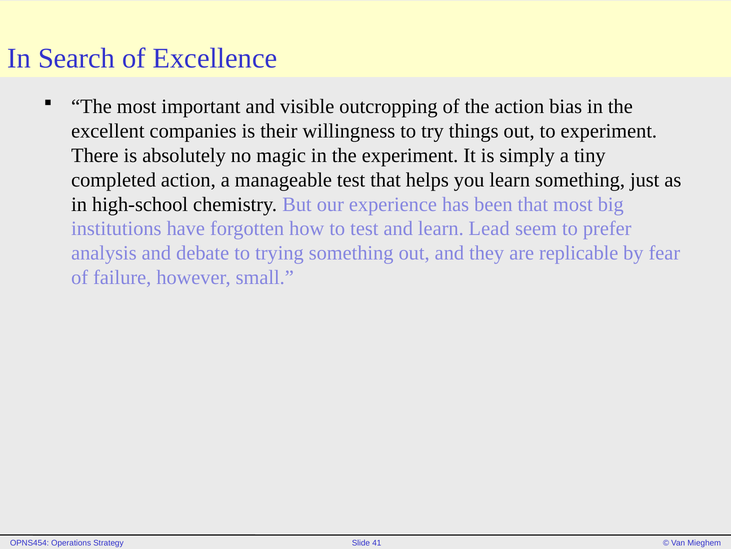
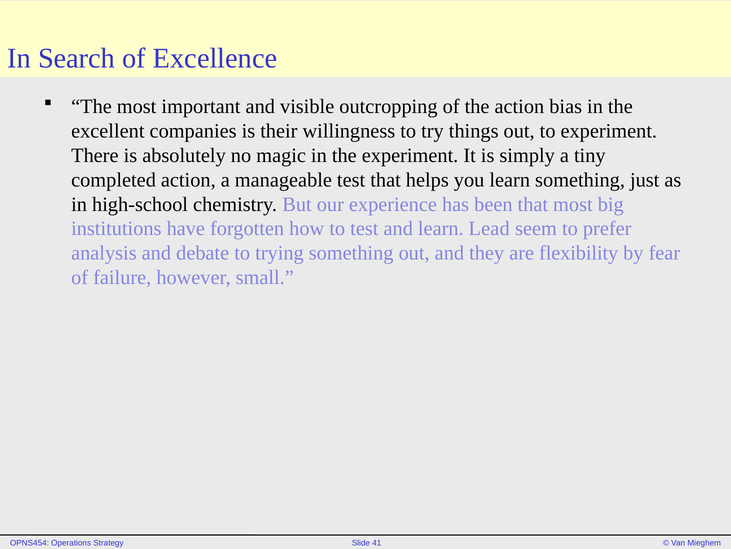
replicable: replicable -> flexibility (579, 253)
